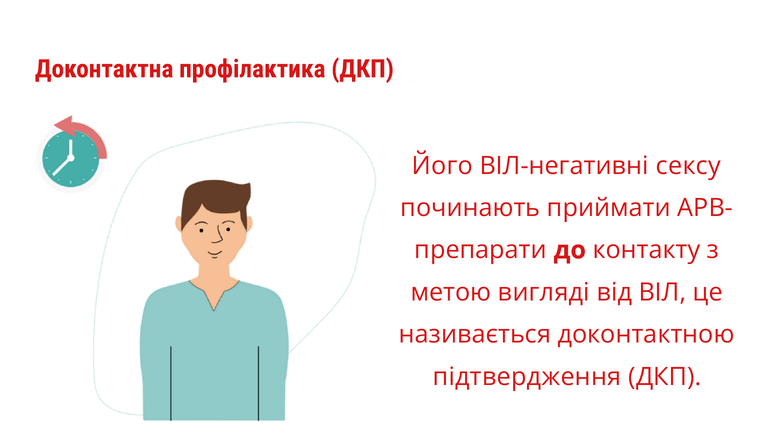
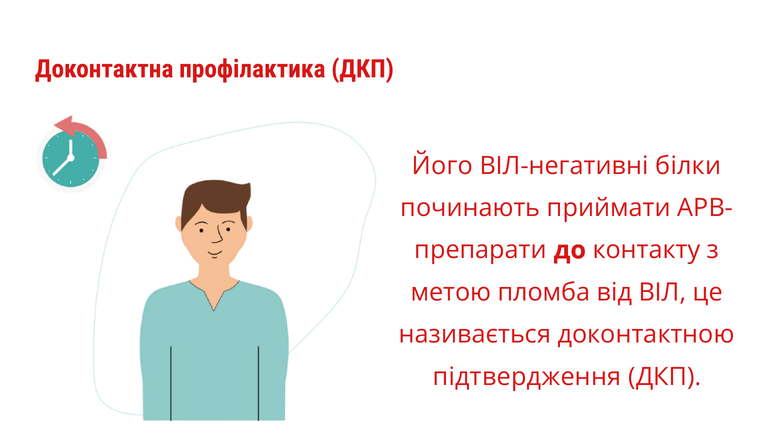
сексу: сексу -> білки (688, 165)
вигляді: вигляді -> пломба (544, 292)
